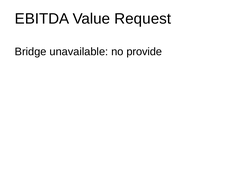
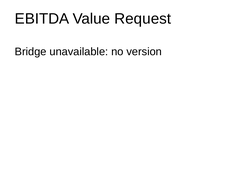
provide: provide -> version (144, 52)
